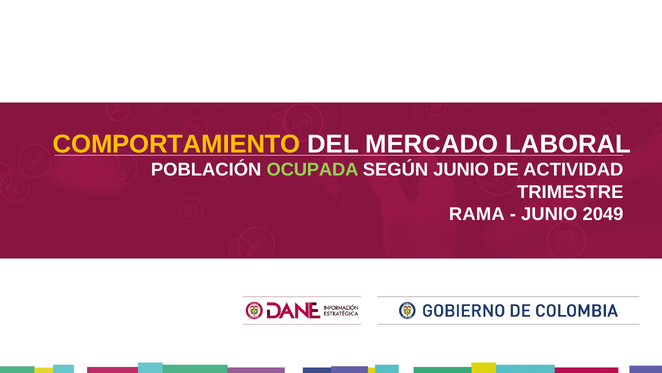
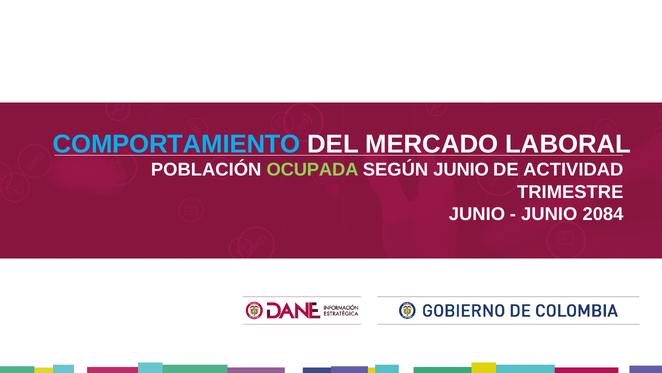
COMPORTAMIENTO colour: yellow -> light blue (177, 144)
RAMA: RAMA -> JUNIO (477, 214)
2049: 2049 -> 2084 (603, 214)
